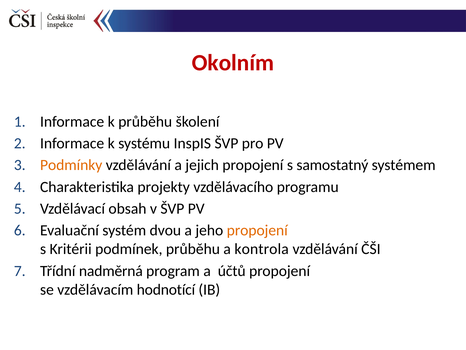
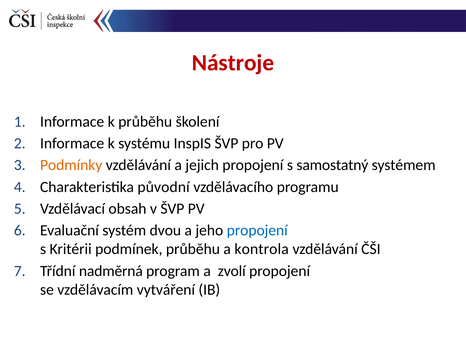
Okolním: Okolním -> Nástroje (233, 63)
projekty: projekty -> původní (164, 187)
propojení colour: orange -> blue (257, 230)
účtů: účtů -> zvolí (232, 270)
hodnotící: hodnotící -> vytváření (166, 289)
